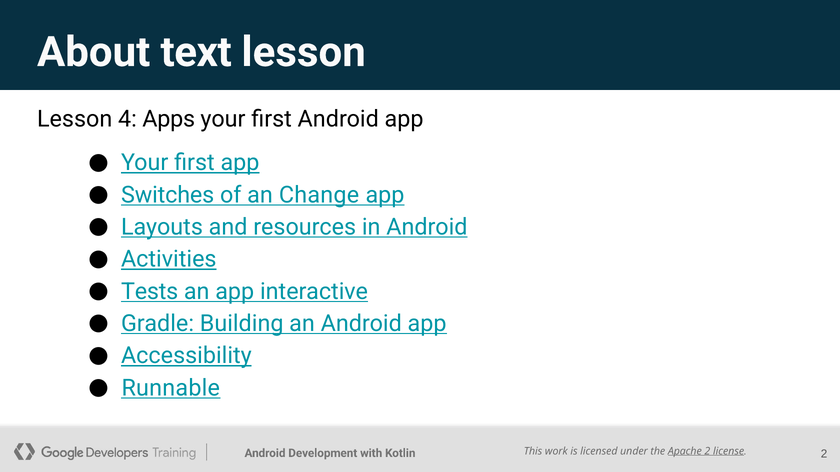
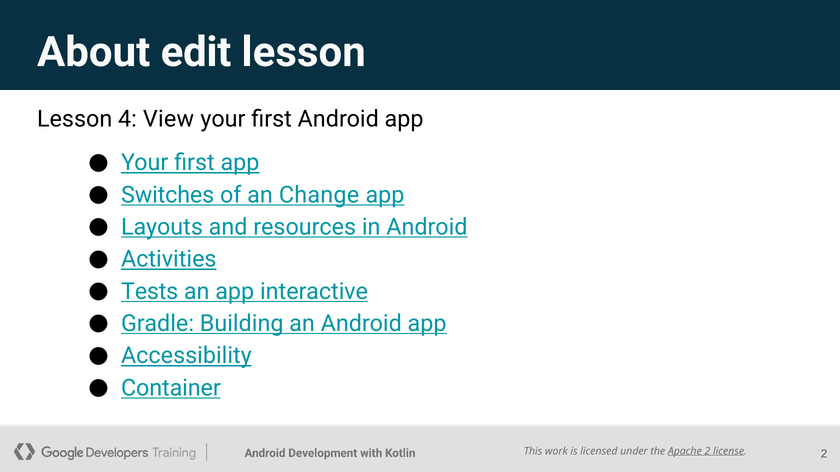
text: text -> edit (196, 52)
Apps: Apps -> View (169, 119)
Runnable: Runnable -> Container (171, 388)
